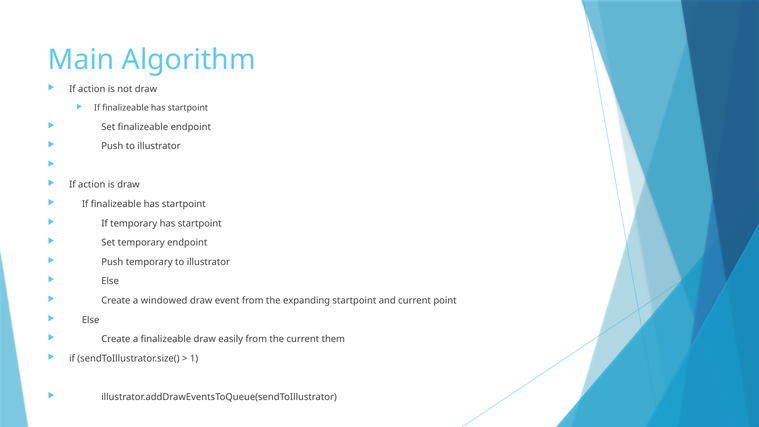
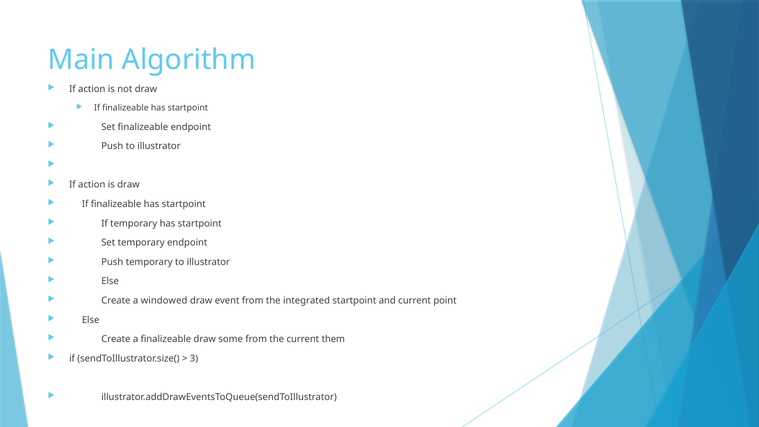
expanding: expanding -> integrated (307, 301)
easily: easily -> some (231, 339)
1: 1 -> 3 (194, 358)
